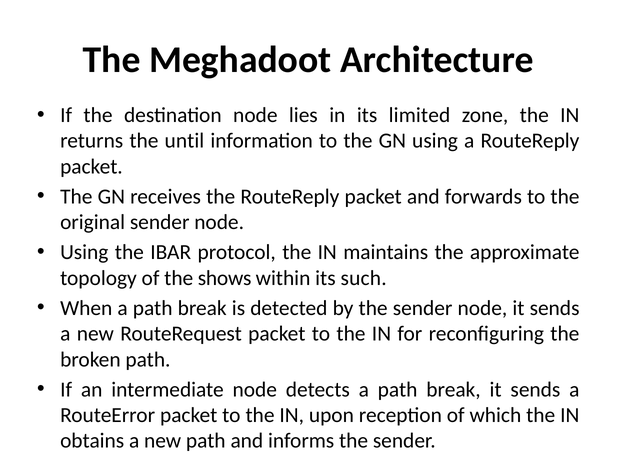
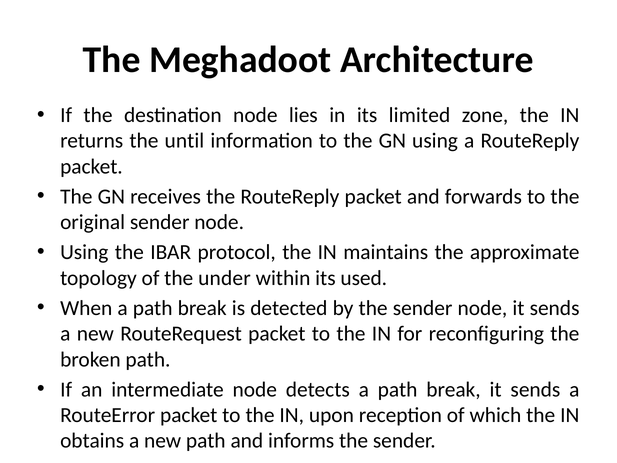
shows: shows -> under (224, 278)
such: such -> used (364, 278)
